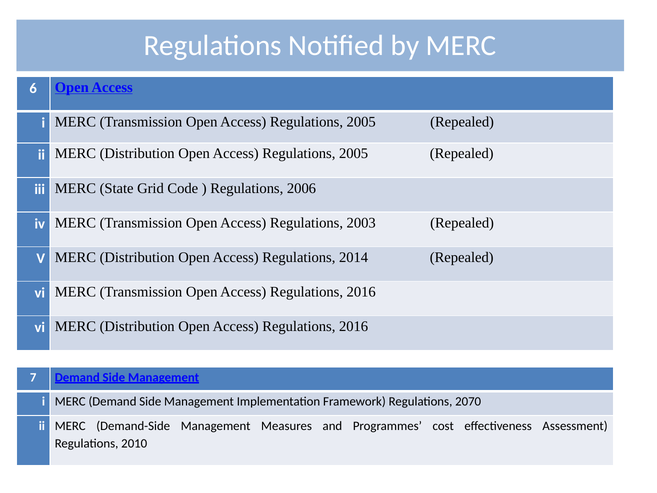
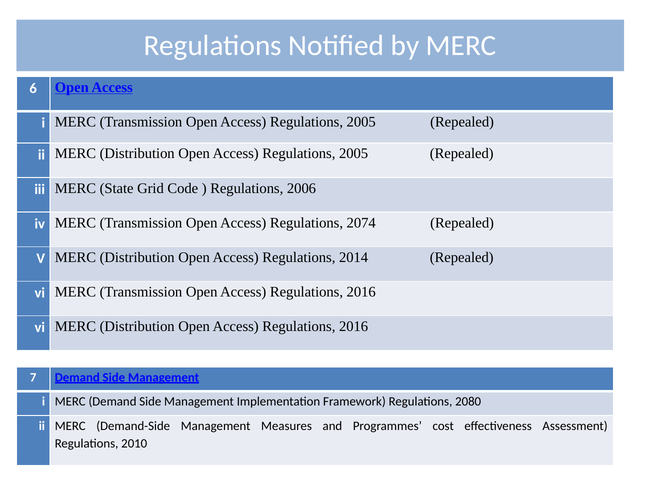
2003: 2003 -> 2074 (361, 223)
2070: 2070 -> 2080 (468, 401)
